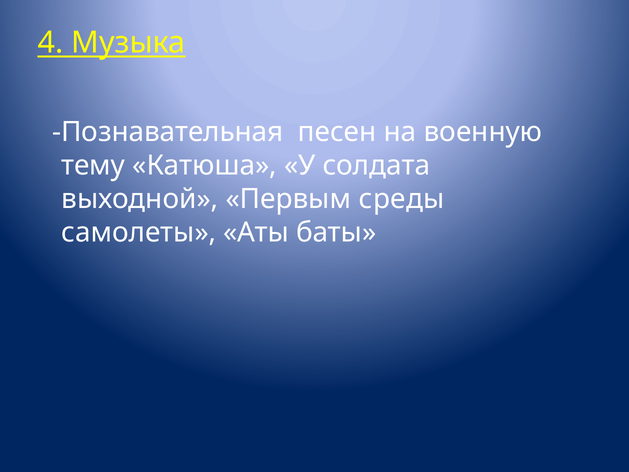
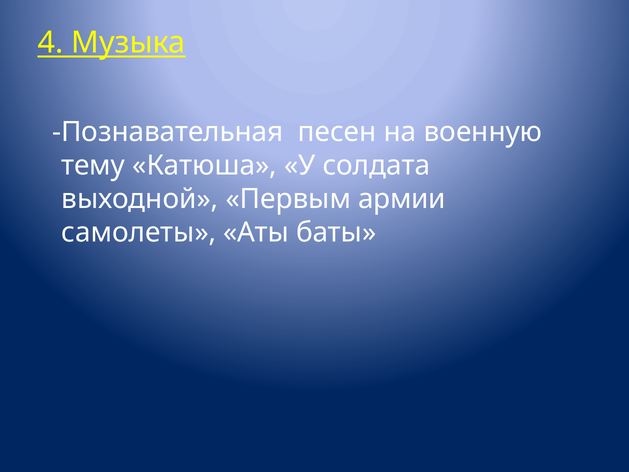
среды: среды -> армии (402, 199)
